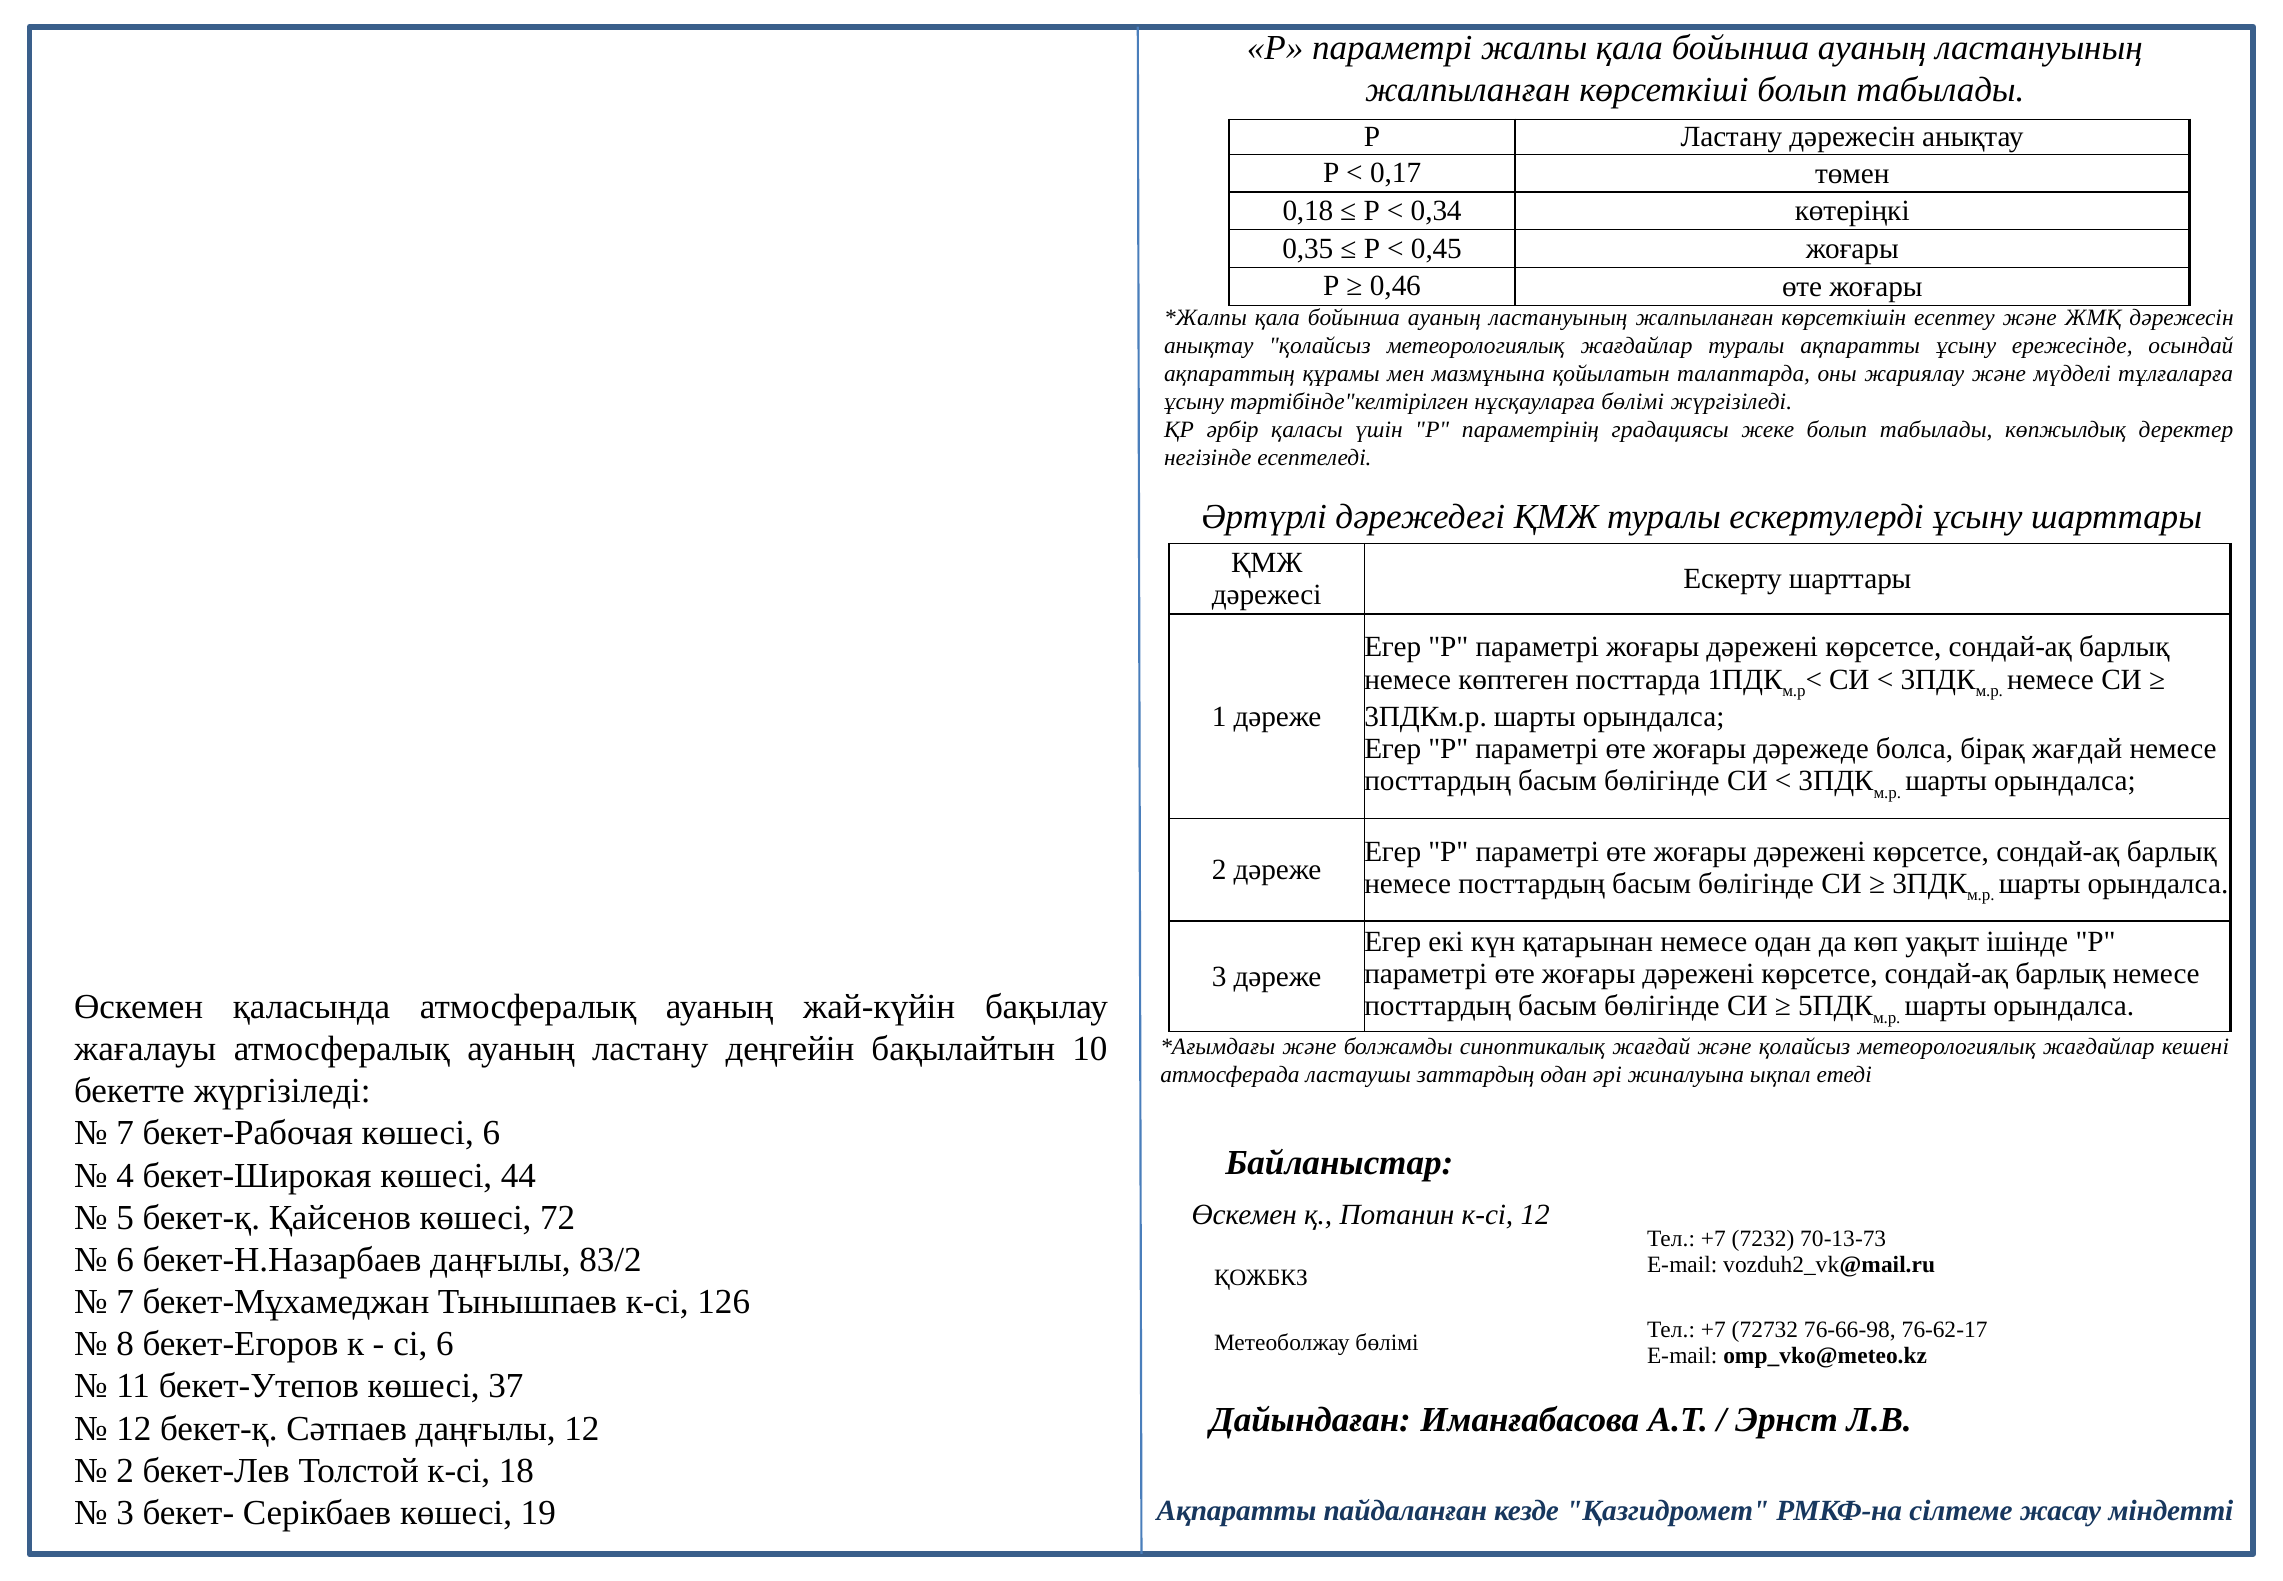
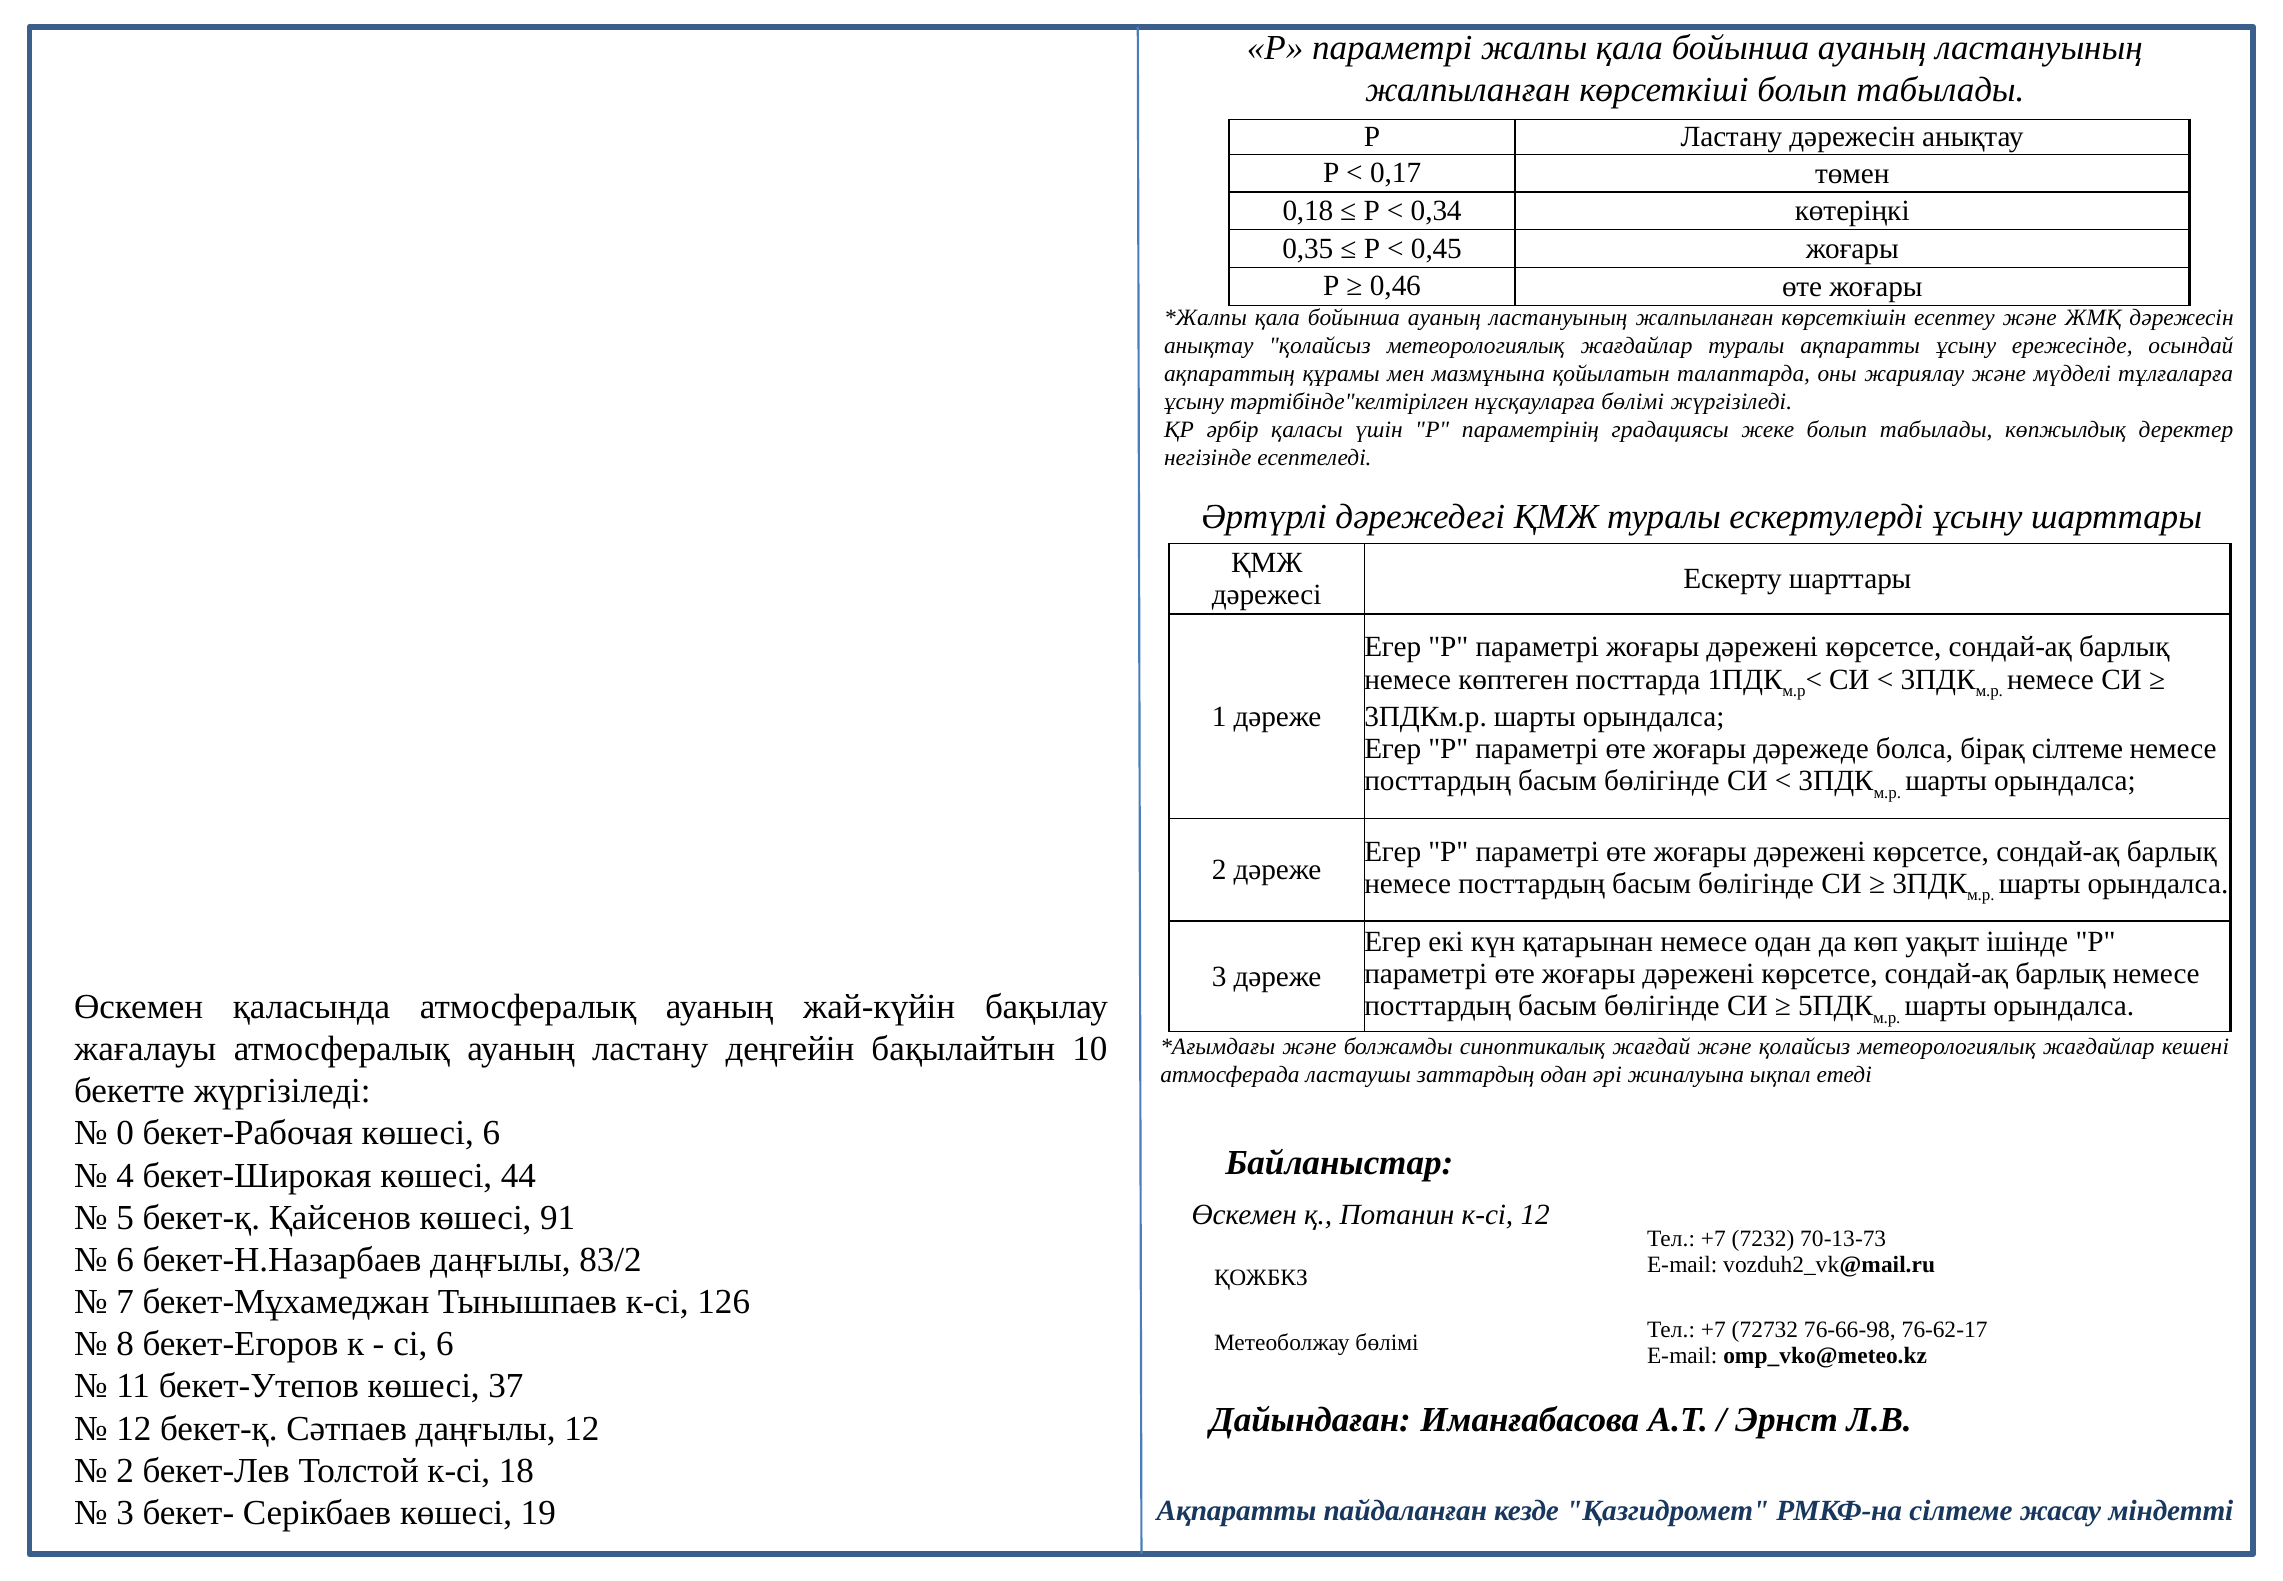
бірақ жағдай: жағдай -> сілтеме (2077, 748)
7: 7 -> 0 (125, 1133)
72: 72 -> 91 (558, 1217)
